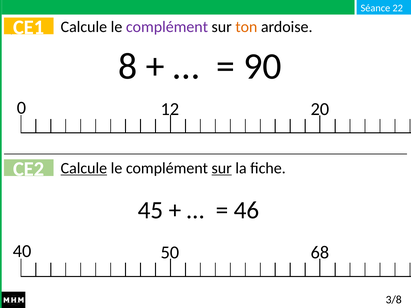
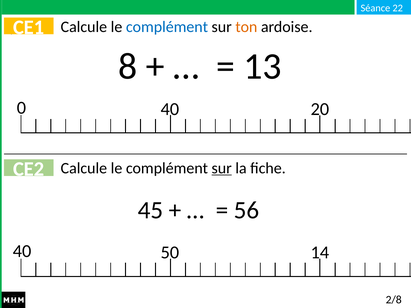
complément colour: purple -> blue (167, 27)
90: 90 -> 13 (262, 66)
0 12: 12 -> 40 (170, 109)
Calcule underline: present -> none (84, 168)
46: 46 -> 56 (247, 210)
68: 68 -> 14 (320, 253)
3/8: 3/8 -> 2/8 (394, 300)
